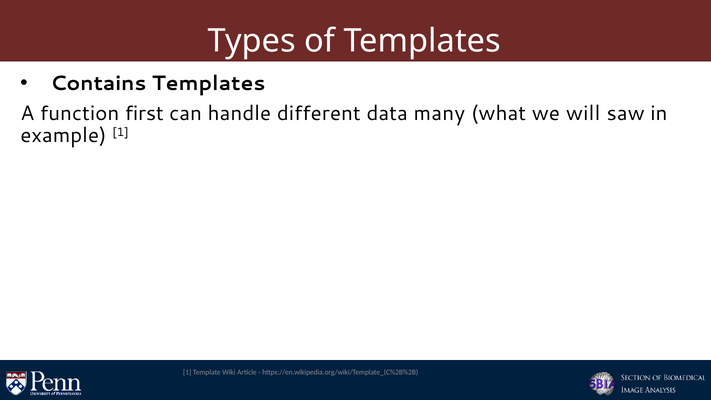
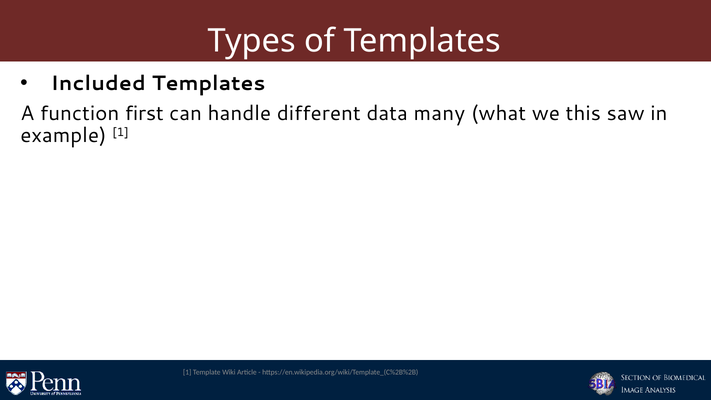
Contains: Contains -> Included (98, 83)
will: will -> this (583, 113)
